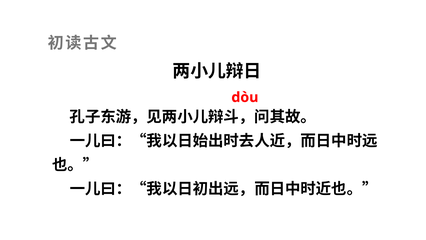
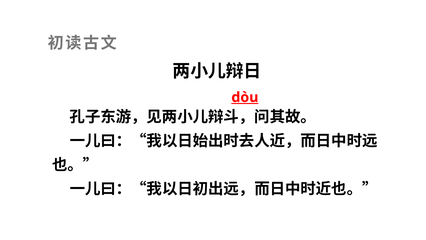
dòu underline: none -> present (245, 97)
